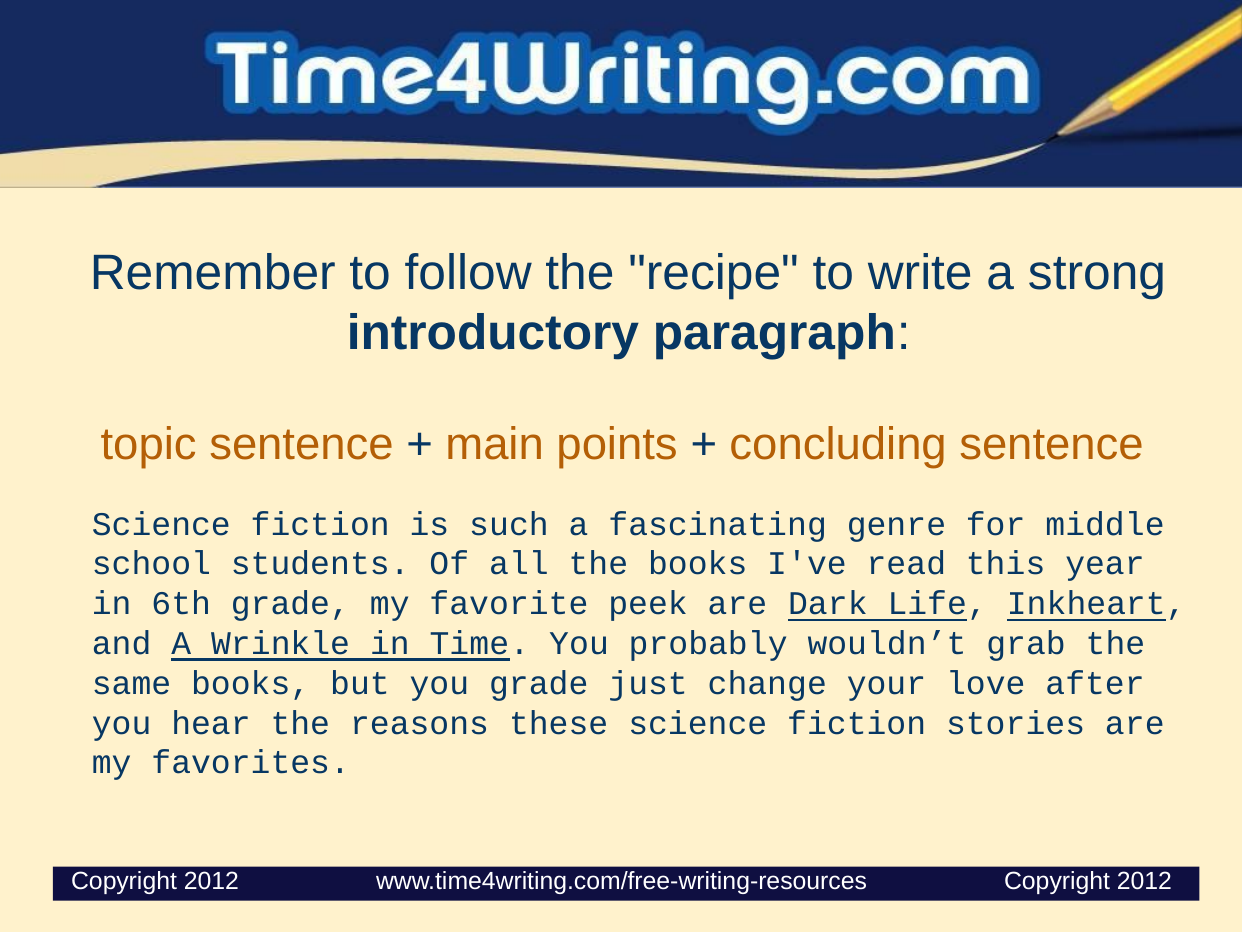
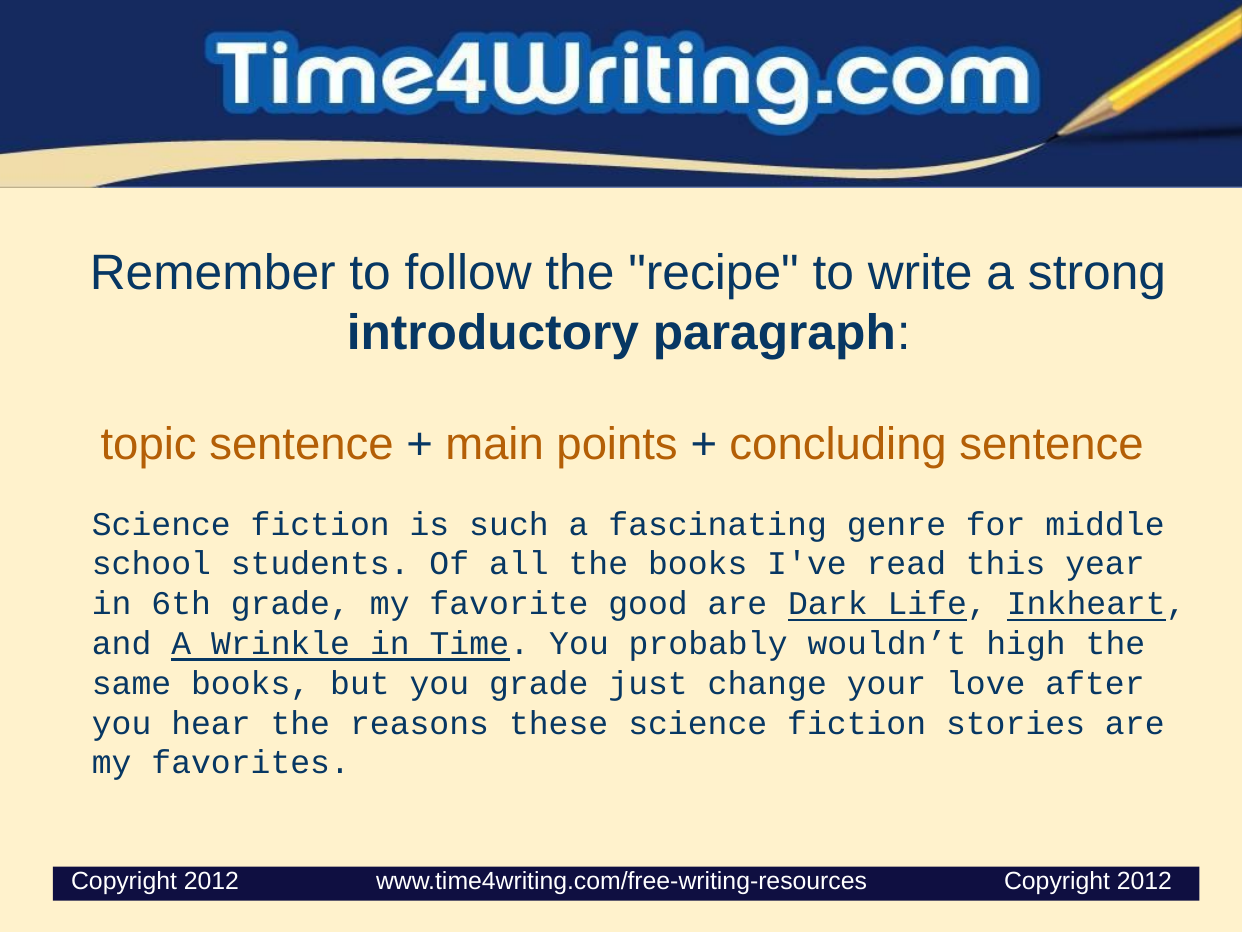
peek: peek -> good (648, 603)
grab: grab -> high (1026, 643)
